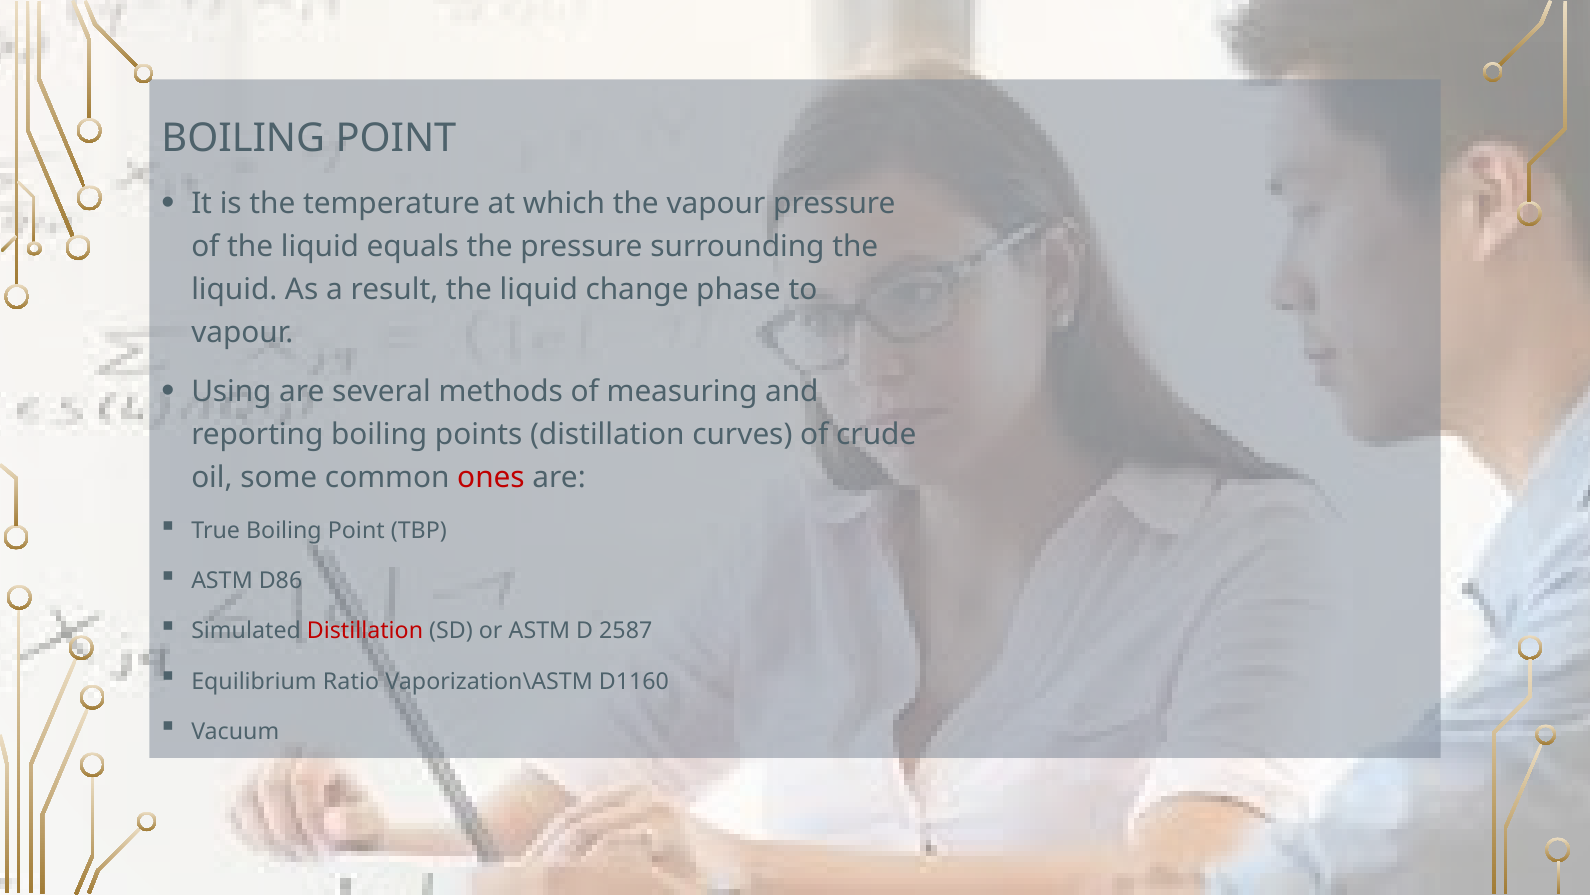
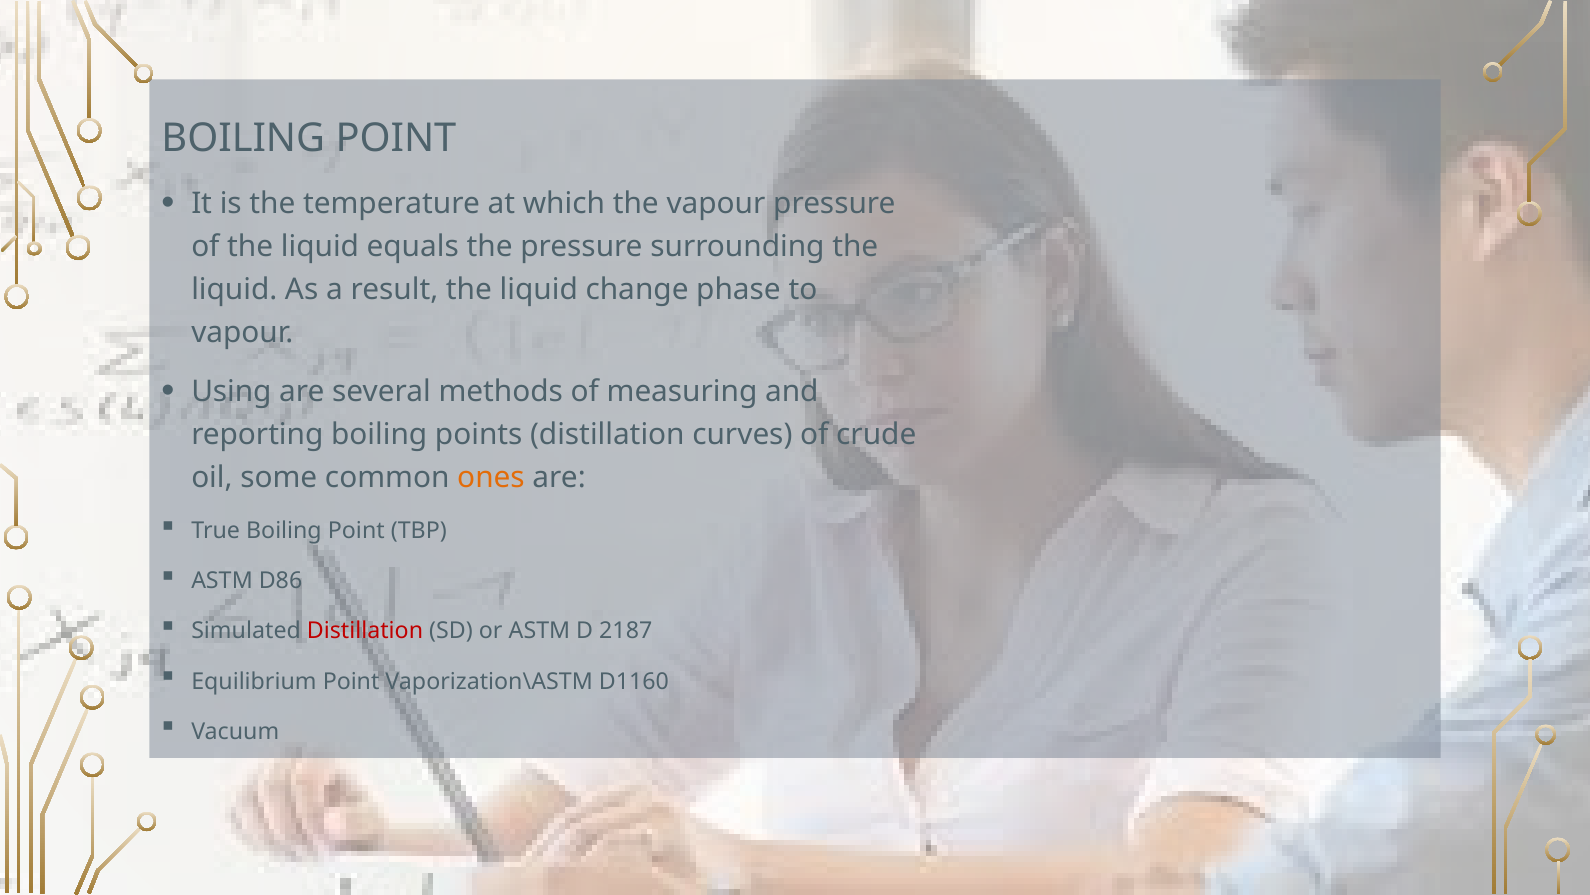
ones colour: red -> orange (491, 477)
2587: 2587 -> 2187 (626, 631)
Equilibrium Ratio: Ratio -> Point (351, 681)
